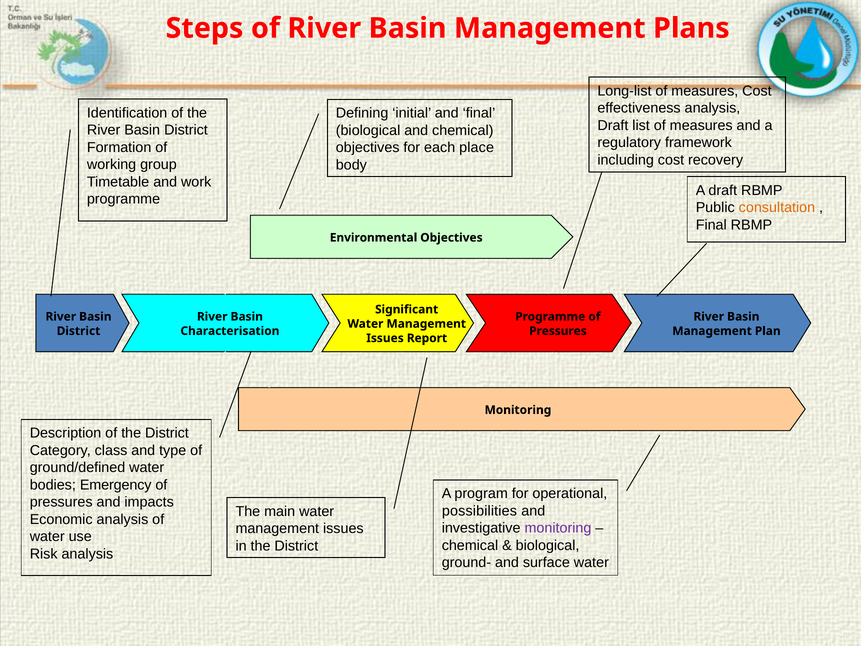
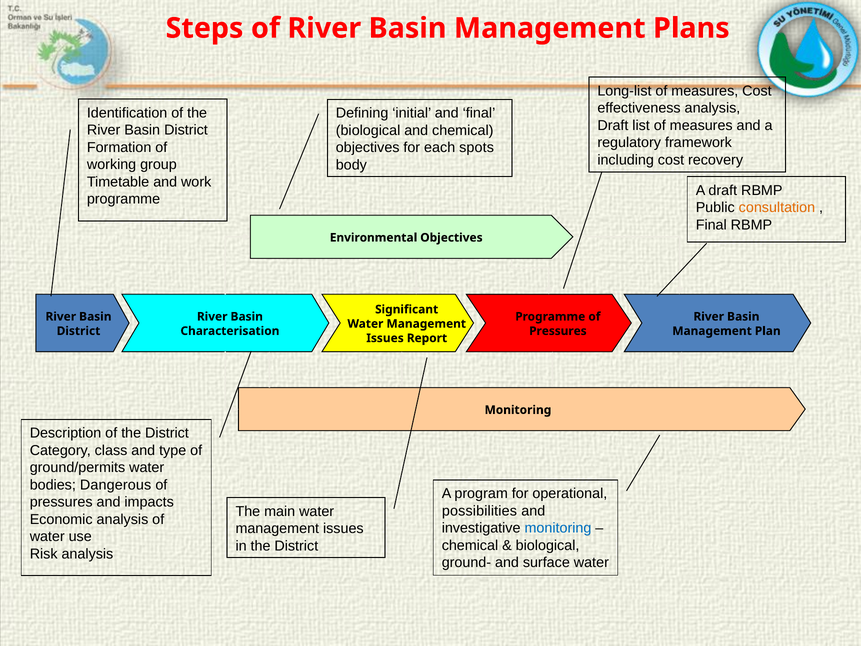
place: place -> spots (477, 148)
ground/defined: ground/defined -> ground/permits (78, 468)
Emergency: Emergency -> Dangerous (116, 485)
monitoring colour: purple -> blue (558, 528)
